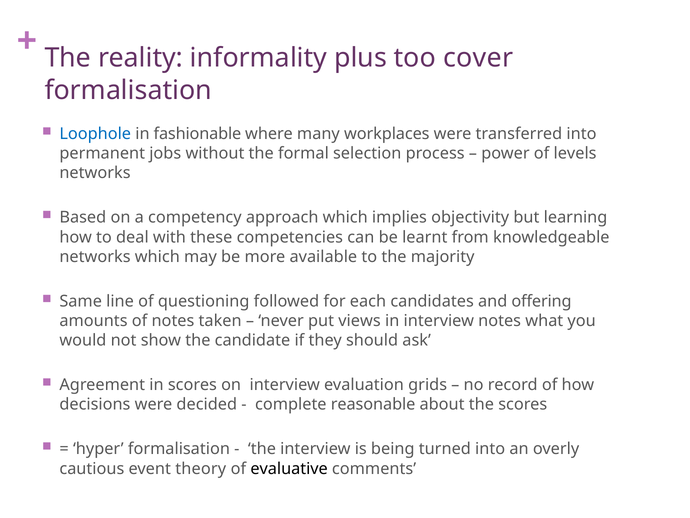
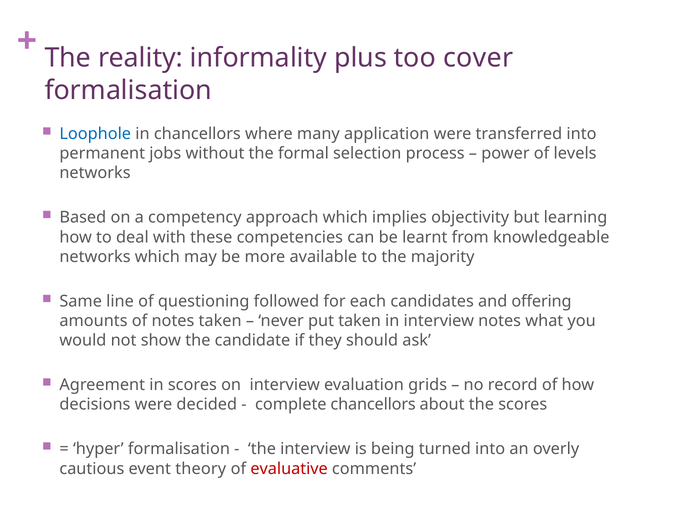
in fashionable: fashionable -> chancellors (197, 134)
workplaces: workplaces -> application (387, 134)
put views: views -> taken (360, 321)
complete reasonable: reasonable -> chancellors (373, 404)
evaluative colour: black -> red (289, 468)
